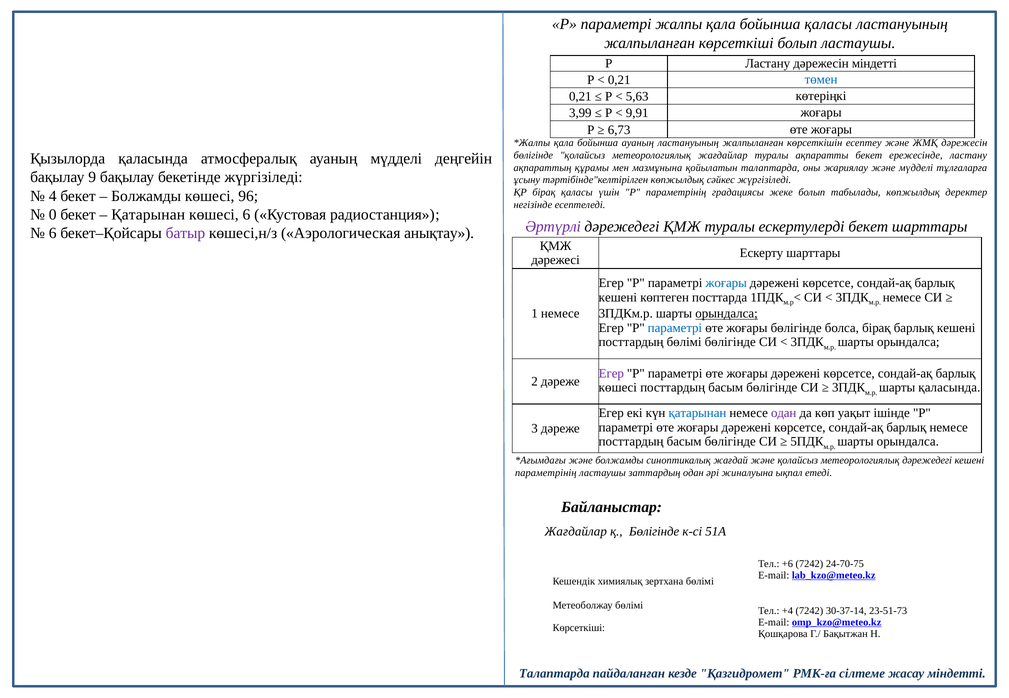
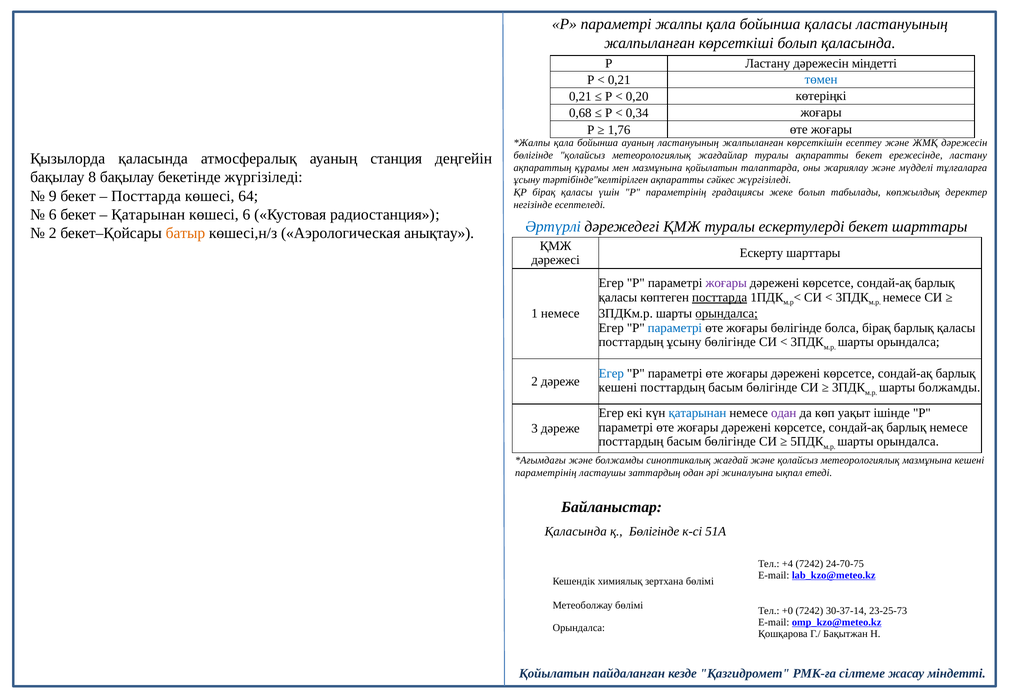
болып ластаушы: ластаушы -> қаласында (858, 43)
5,63: 5,63 -> 0,20 (637, 97)
3,99: 3,99 -> 0,68 (580, 113)
9,91: 9,91 -> 0,34 (637, 113)
6,73: 6,73 -> 1,76 (619, 130)
ауаның мүдделі: мүдделі -> станция (396, 159)
9: 9 -> 8 (92, 177)
тәртібінде"келтірілген көпжылдық: көпжылдық -> ақпаратты (677, 180)
4: 4 -> 9 (53, 196)
Болжамды: Болжамды -> Посттарда (146, 196)
96: 96 -> 64 (248, 196)
0: 0 -> 6 (53, 215)
Әртүрлі colour: purple -> blue (553, 227)
6: 6 -> 2 (53, 233)
батыр colour: purple -> orange (185, 233)
жоғары colour: blue -> purple (726, 283)
кешені: кешені -> қаласы (618, 298)
посттарда underline: none -> present (720, 298)
бірақ барлық кешені: кешені -> қаласы (956, 328)
посттардың бөлімі: бөлімі -> ұсыну (684, 342)
Егер colour: purple -> blue (611, 374)
көшесі: көшесі -> кешені (618, 388)
шарты қаласында: қаласында -> болжамды (949, 388)
метеорологиялық дәрежедегі: дәрежедегі -> мазмұнына (927, 461)
Жағдайлар: Жағдайлар -> Қаласында (576, 532)
+6: +6 -> +4 (787, 564)
+4: +4 -> +0 (787, 611)
23-51-73: 23-51-73 -> 23-25-73 (888, 611)
Көрсеткіші: Көрсеткіші -> Орындалса (579, 629)
Талаптарда: Талаптарда -> Қойылатын (554, 674)
